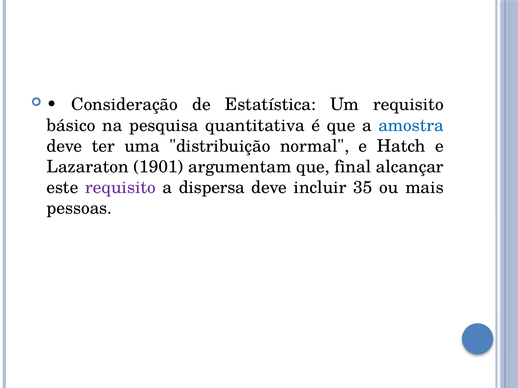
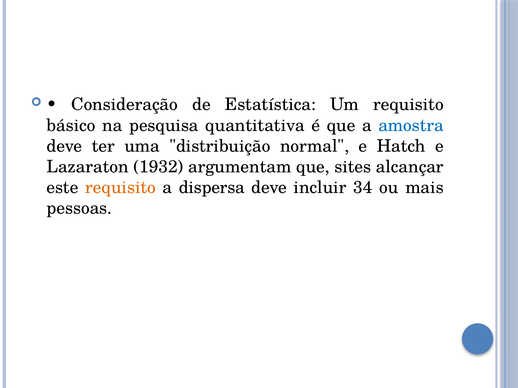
1901: 1901 -> 1932 (158, 167)
final: final -> sites (353, 167)
requisito colour: purple -> orange (121, 188)
35: 35 -> 34 (363, 188)
